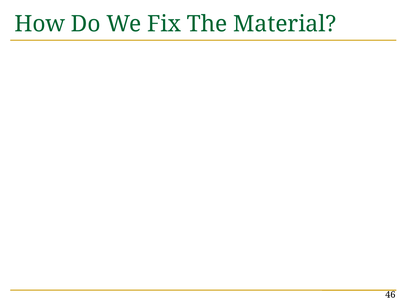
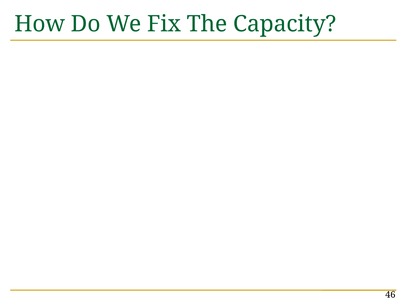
Material: Material -> Capacity (285, 24)
